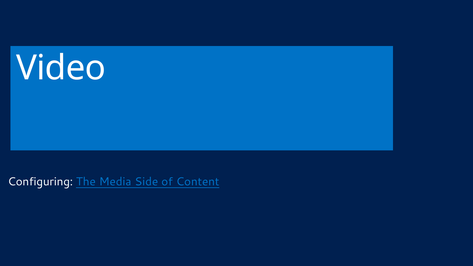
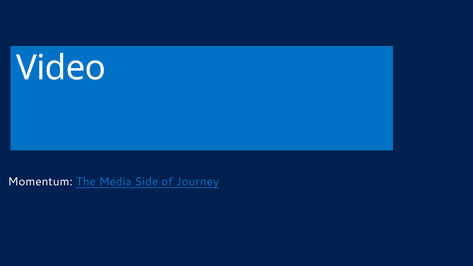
Configuring: Configuring -> Momentum (40, 182)
Content: Content -> Journey (198, 182)
